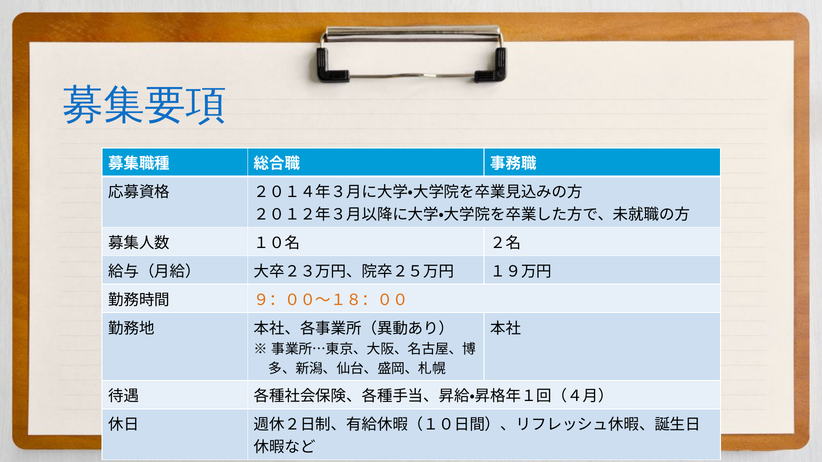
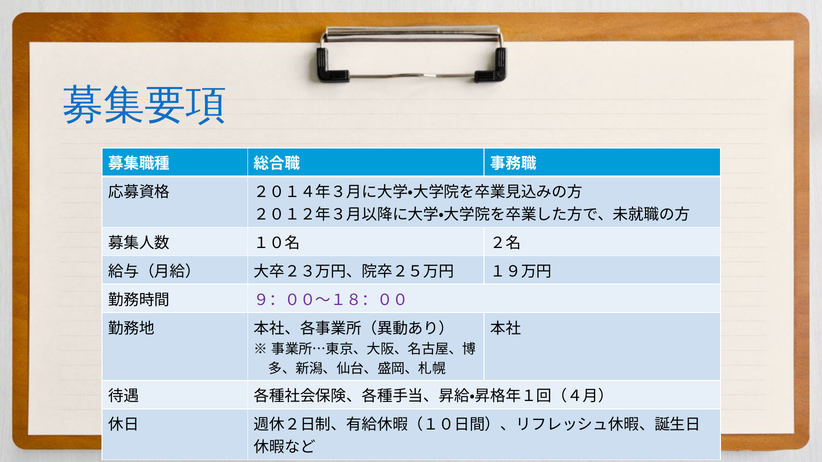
９：００～１８：００ colour: orange -> purple (331, 300)
